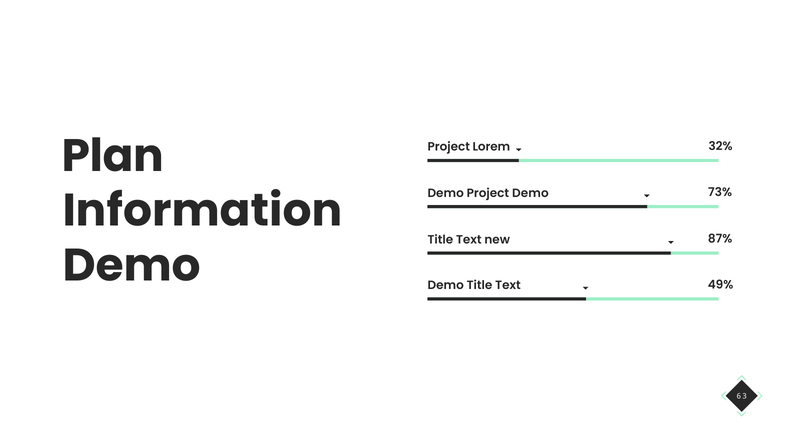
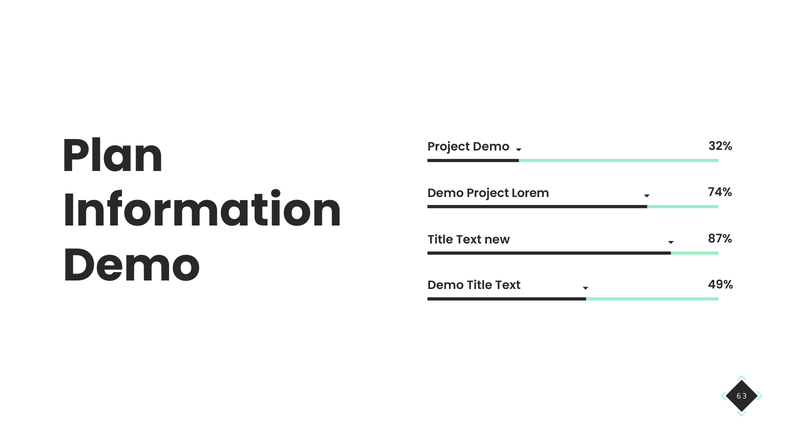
Project Lorem: Lorem -> Demo (491, 147)
73%: 73% -> 74% (720, 192)
Project Demo: Demo -> Lorem (531, 193)
